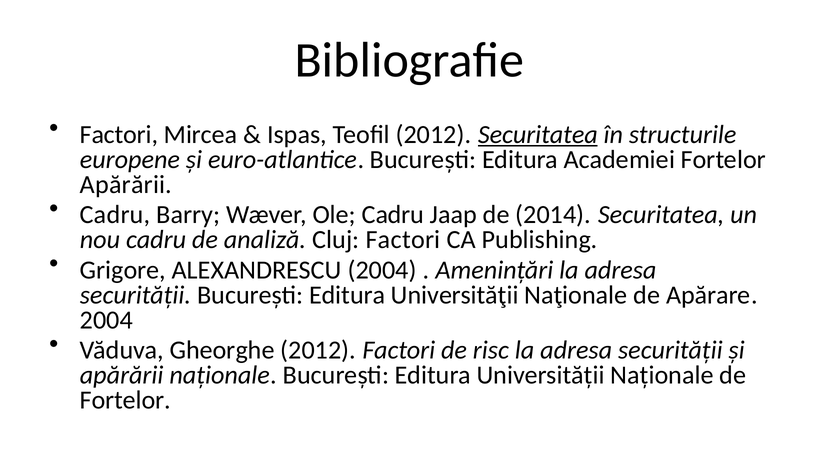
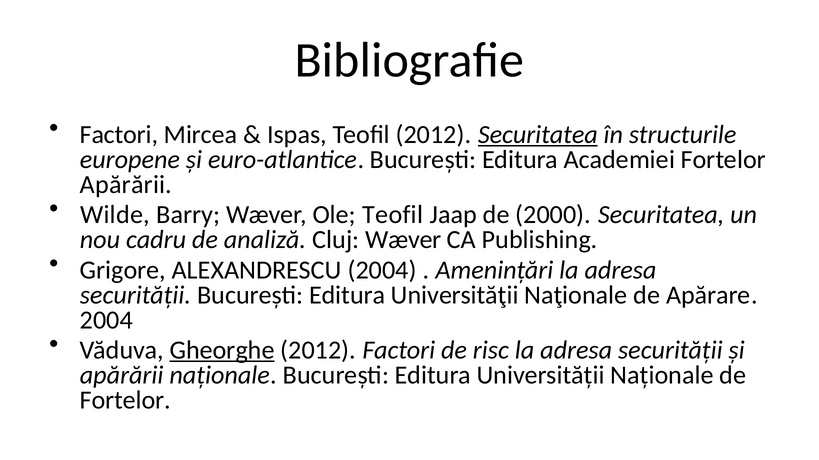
Cadru: Cadru -> Wilde (115, 215)
Ole Cadru: Cadru -> Teofil (393, 215)
2014: 2014 -> 2000 (553, 215)
Cluj Factori: Factori -> Wæver (403, 240)
Gheorghe underline: none -> present (222, 351)
